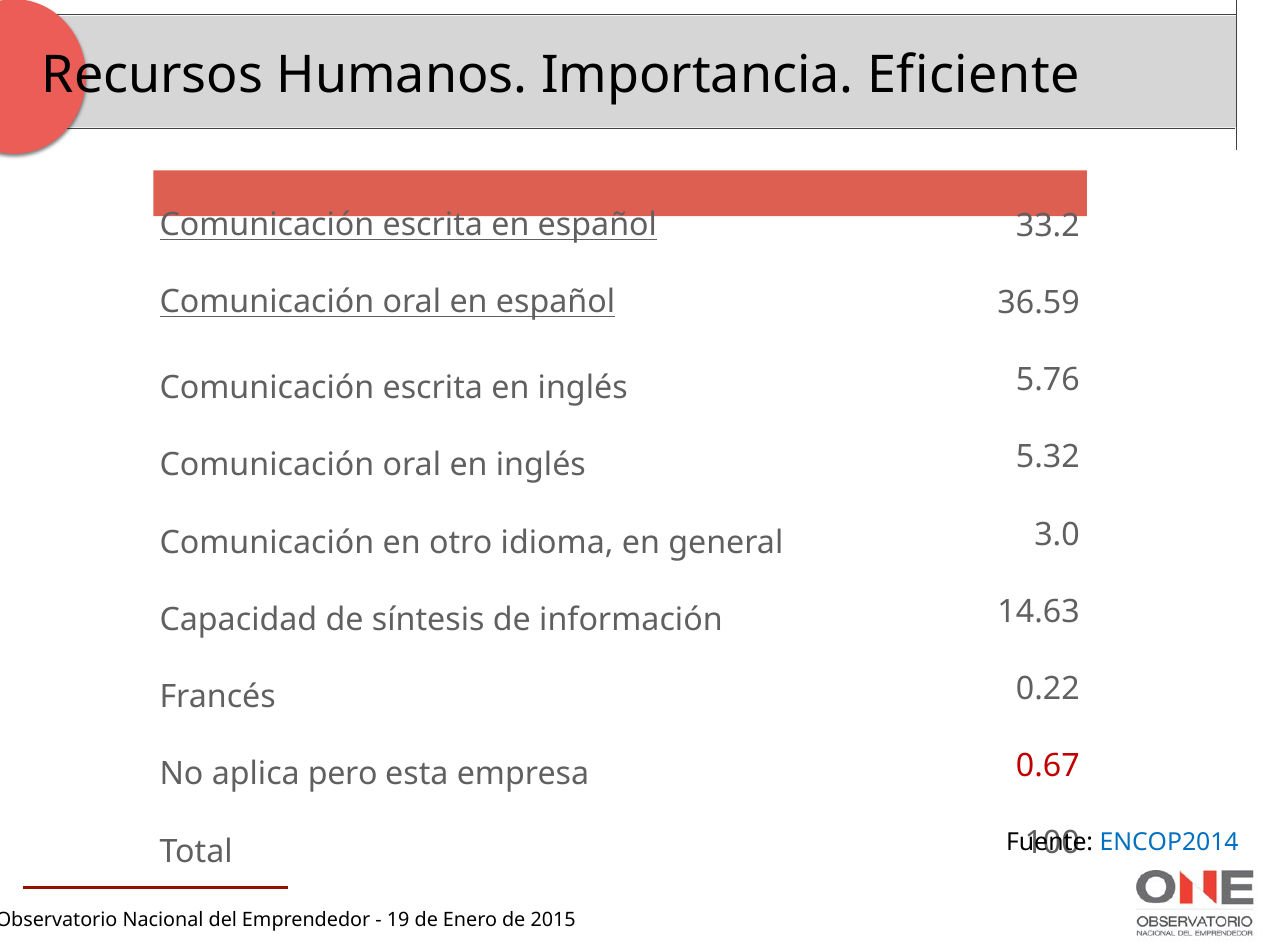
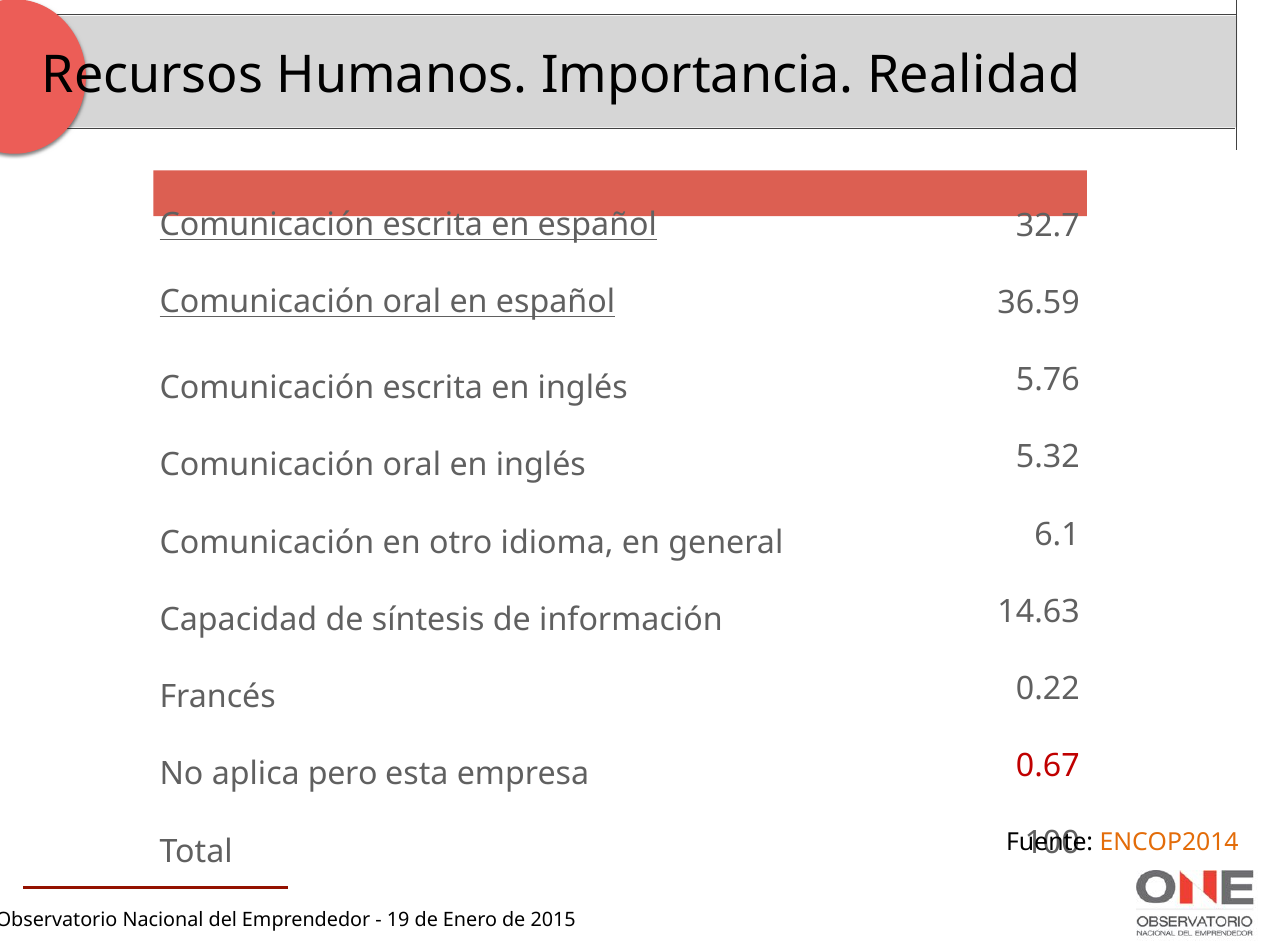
Eficiente: Eficiente -> Realidad (974, 75)
33.2: 33.2 -> 32.7 (1048, 226)
3.0: 3.0 -> 6.1 (1057, 534)
ENCOP2014 colour: blue -> orange (1169, 842)
